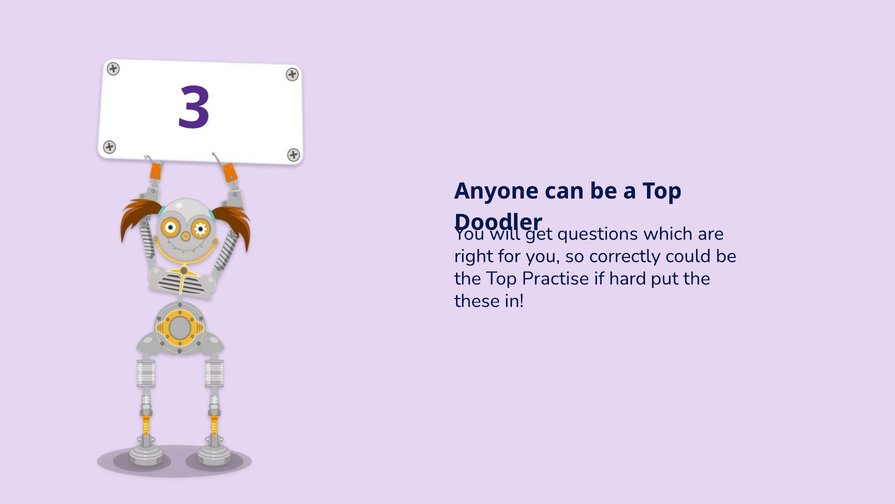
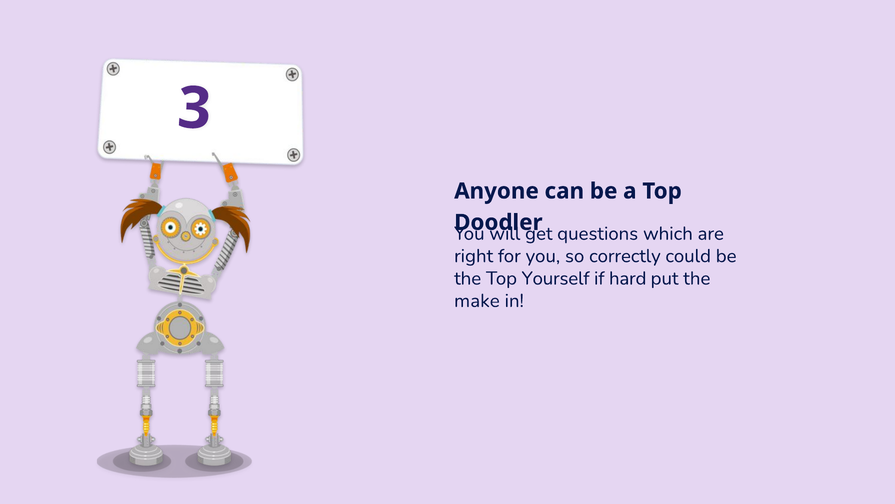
Practise: Practise -> Yourself (556, 278)
these: these -> make (477, 300)
